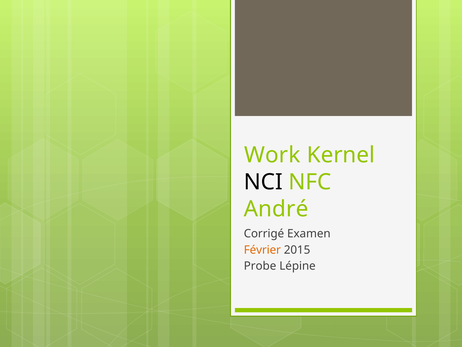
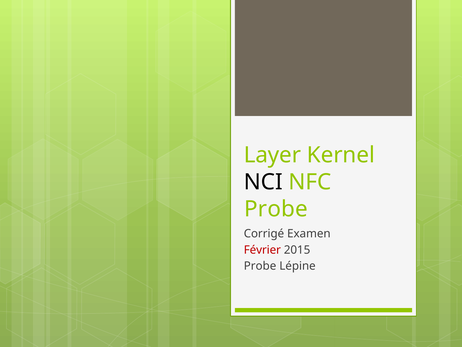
Work: Work -> Layer (272, 155)
André: André -> Probe (276, 209)
Février colour: orange -> red (262, 250)
